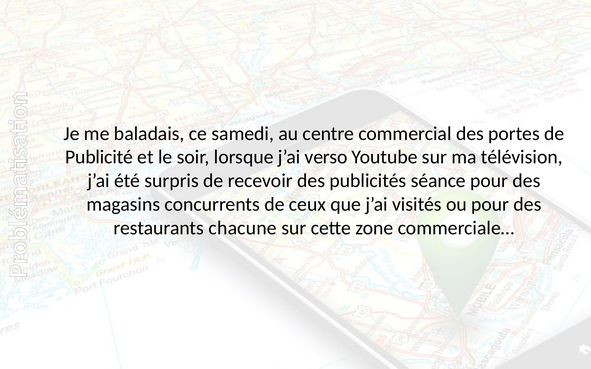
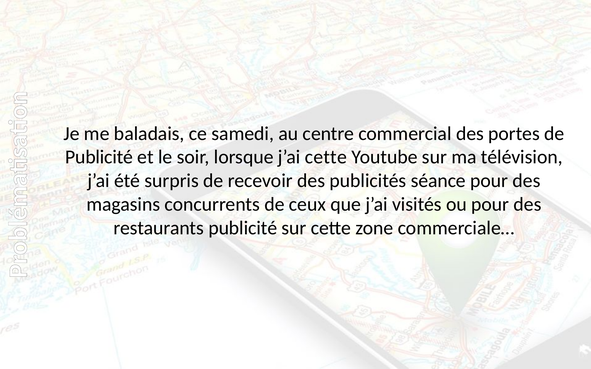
j’ai verso: verso -> cette (326, 157)
restaurants chacune: chacune -> publicité (243, 228)
